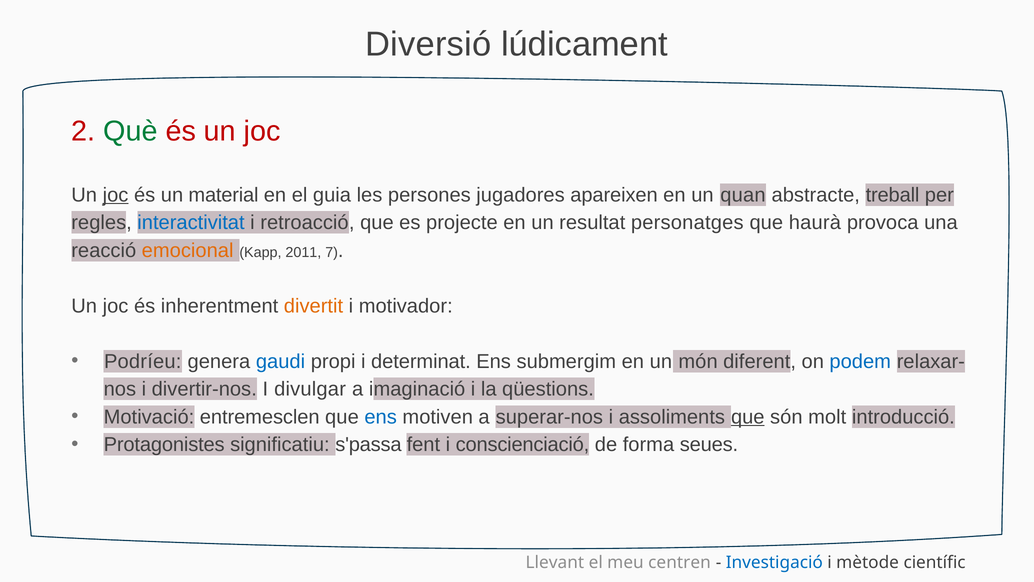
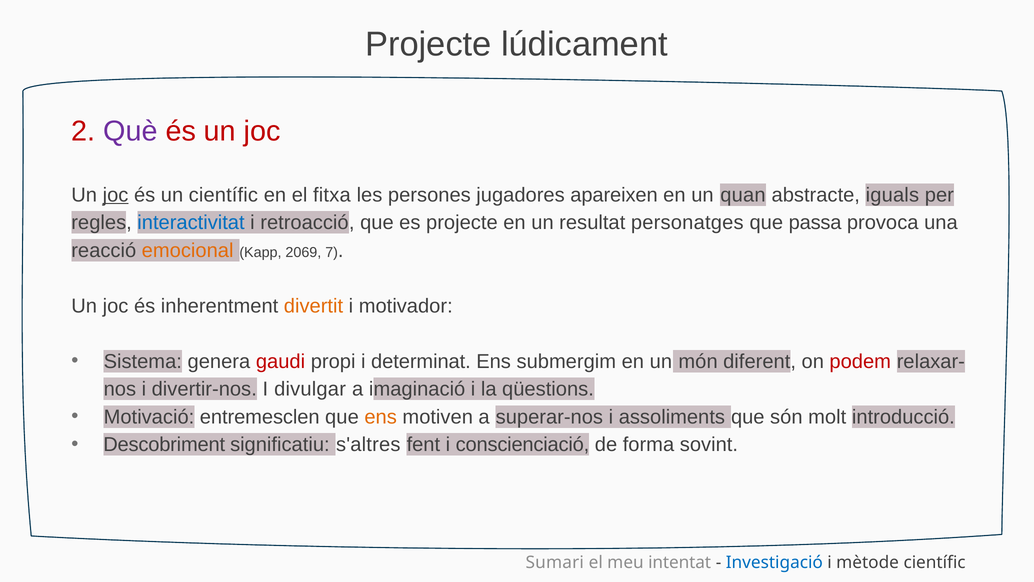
Diversió: Diversió -> Projecte (428, 44)
Què colour: green -> purple (130, 131)
un material: material -> científic (223, 195)
guia: guia -> fitxa (332, 195)
treball: treball -> iguals (892, 195)
haurà: haurà -> passa (815, 223)
2011: 2011 -> 2069 (303, 252)
Podríeu: Podríeu -> Sistema (143, 361)
gaudi colour: blue -> red (281, 361)
podem colour: blue -> red (860, 361)
ens colour: blue -> orange (381, 417)
que underline: present -> none (748, 417)
Protagonistes: Protagonistes -> Descobriment (164, 444)
s'passa: s'passa -> s'altres (368, 444)
seues: seues -> sovint (709, 444)
Llevant: Llevant -> Sumari (555, 562)
centren: centren -> intentat (680, 562)
